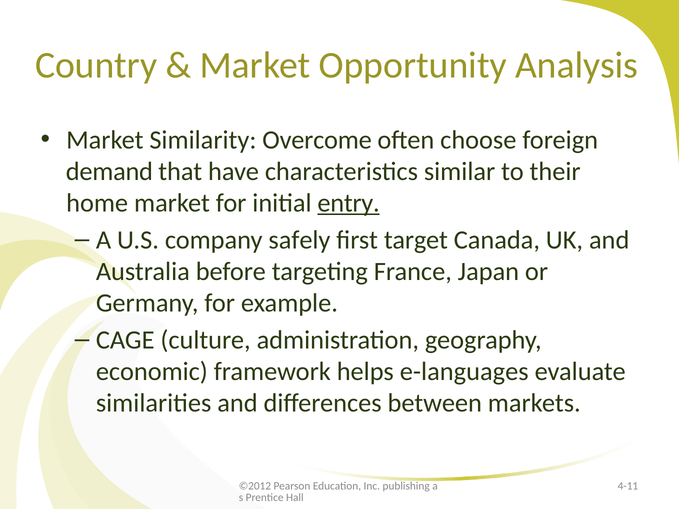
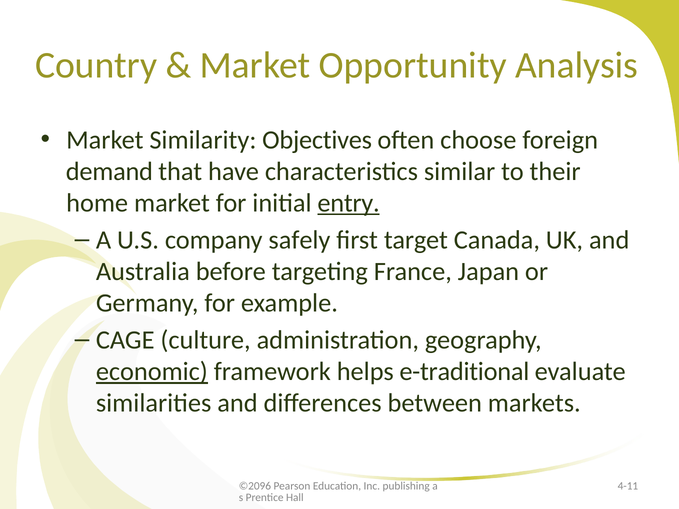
Overcome: Overcome -> Objectives (317, 140)
economic underline: none -> present (152, 372)
e-languages: e-languages -> e-traditional (464, 372)
©2012: ©2012 -> ©2096 (255, 486)
